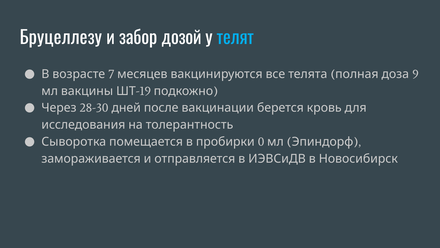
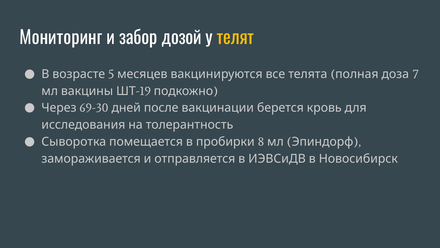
Бруцеллезу: Бруцеллезу -> Мониторинг (61, 38)
телят colour: light blue -> yellow (235, 38)
7: 7 -> 5 (111, 74)
9: 9 -> 7 (415, 74)
28-30: 28-30 -> 69-30 (94, 108)
0: 0 -> 8 (261, 141)
